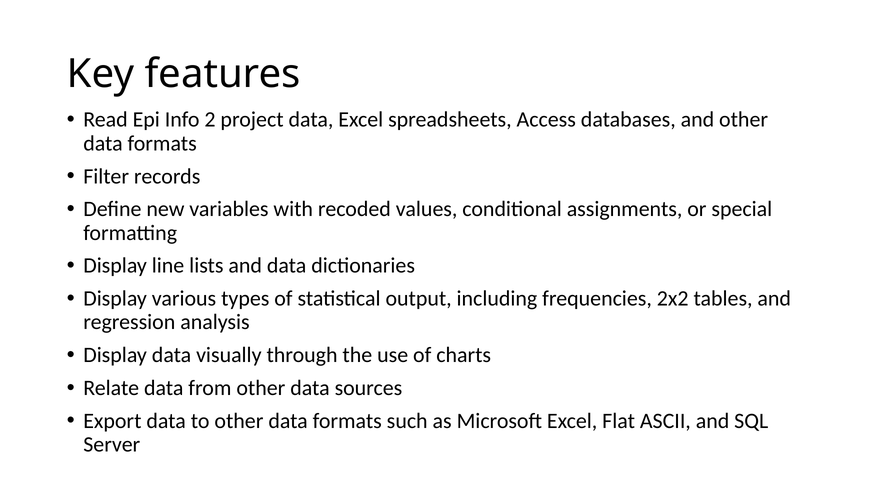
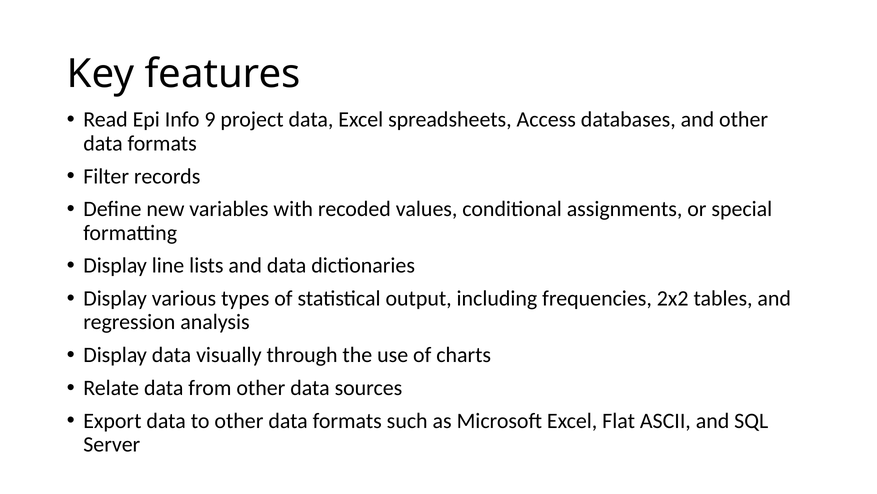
2: 2 -> 9 (210, 120)
